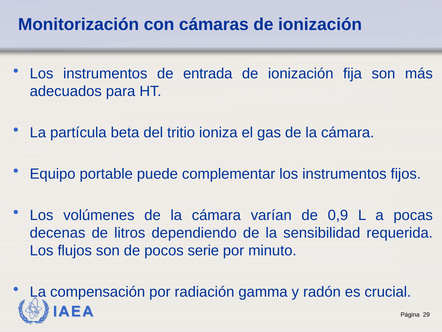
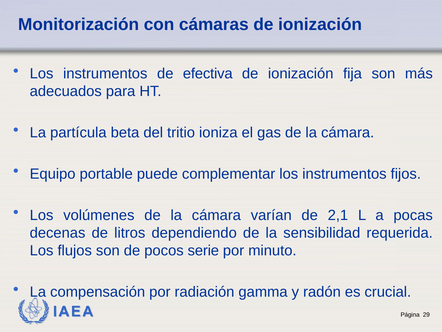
entrada: entrada -> efectiva (208, 73)
0,9: 0,9 -> 2,1 (338, 215)
